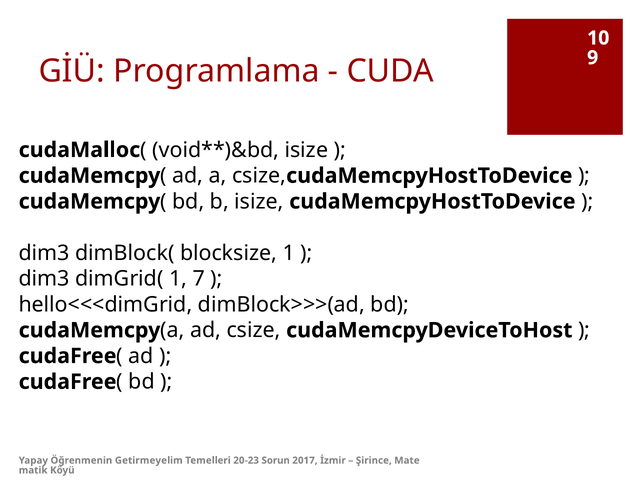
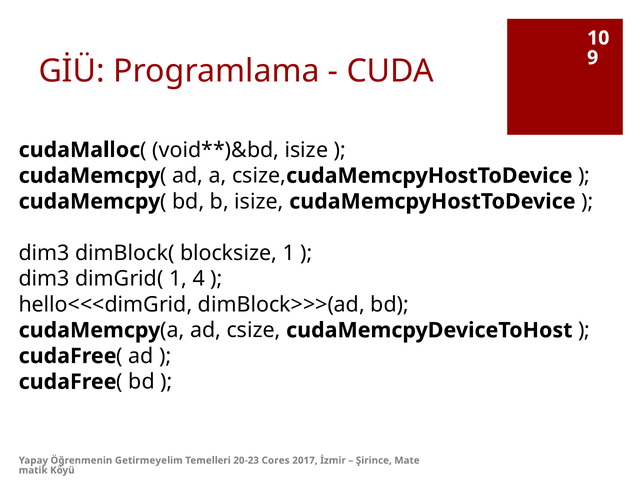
7: 7 -> 4 (199, 278)
Sorun: Sorun -> Cores (276, 460)
